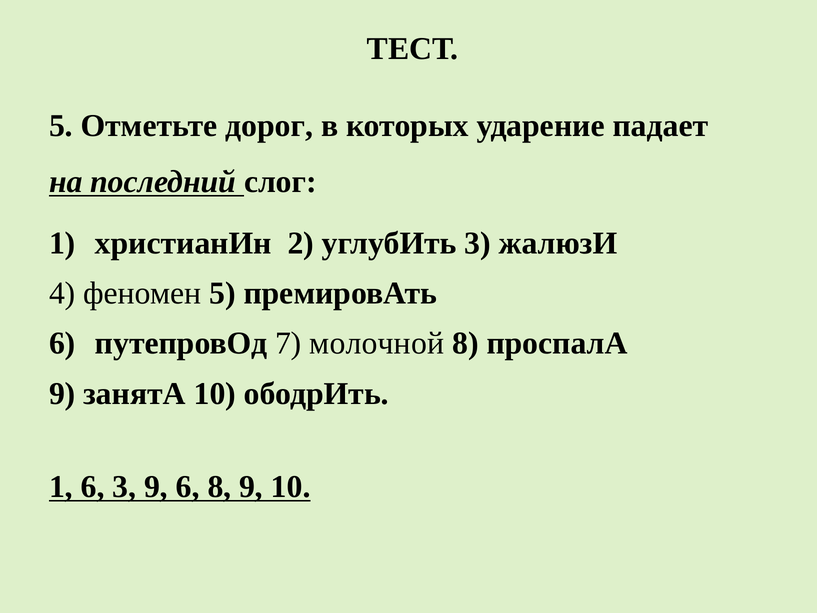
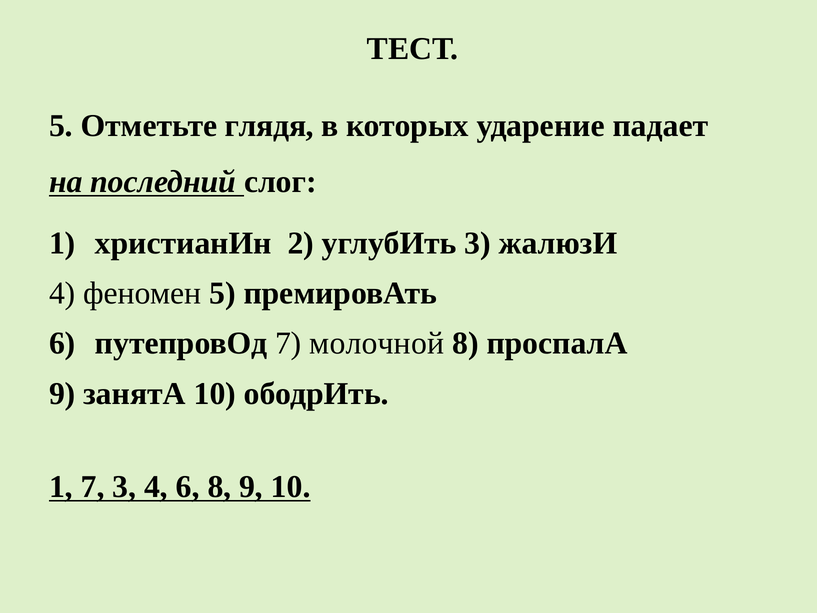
дорог: дорог -> глядя (269, 126)
1 6: 6 -> 7 (93, 486)
3 9: 9 -> 4 (156, 486)
